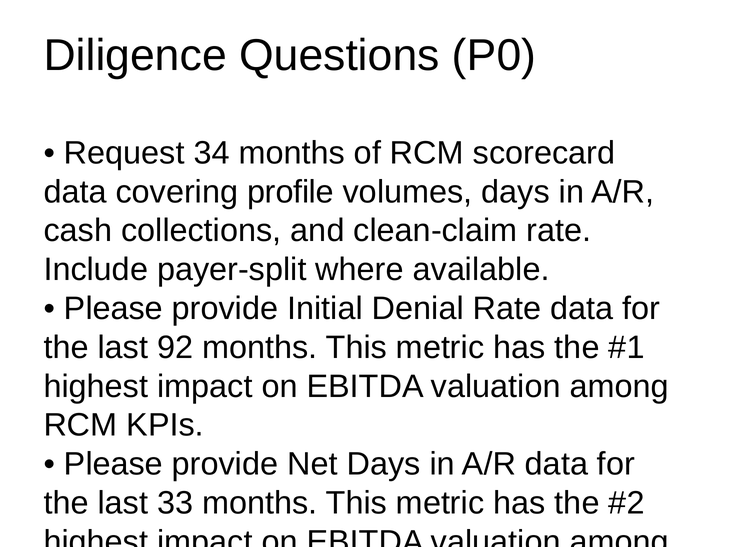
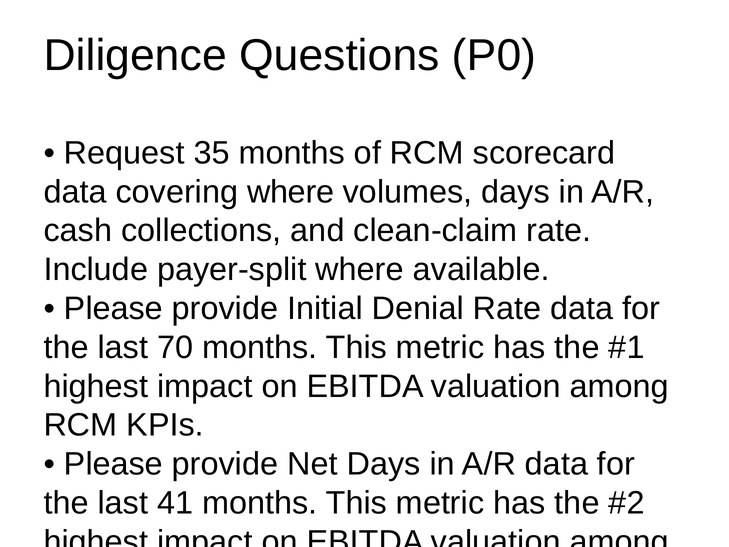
34: 34 -> 35 (212, 153)
covering profile: profile -> where (291, 192)
92: 92 -> 70 (175, 347)
33: 33 -> 41 (175, 503)
